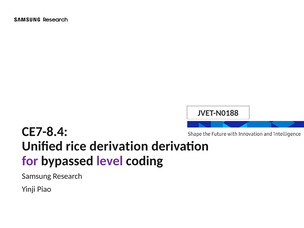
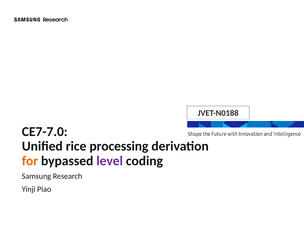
CE7-8.4: CE7-8.4 -> CE7-7.0 (45, 132)
rice derivation: derivation -> processing (119, 146)
for colour: purple -> orange (30, 161)
